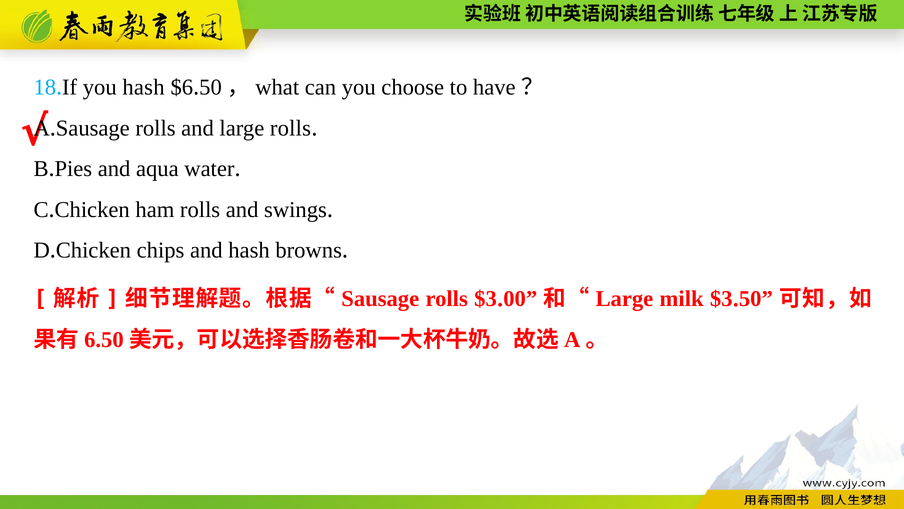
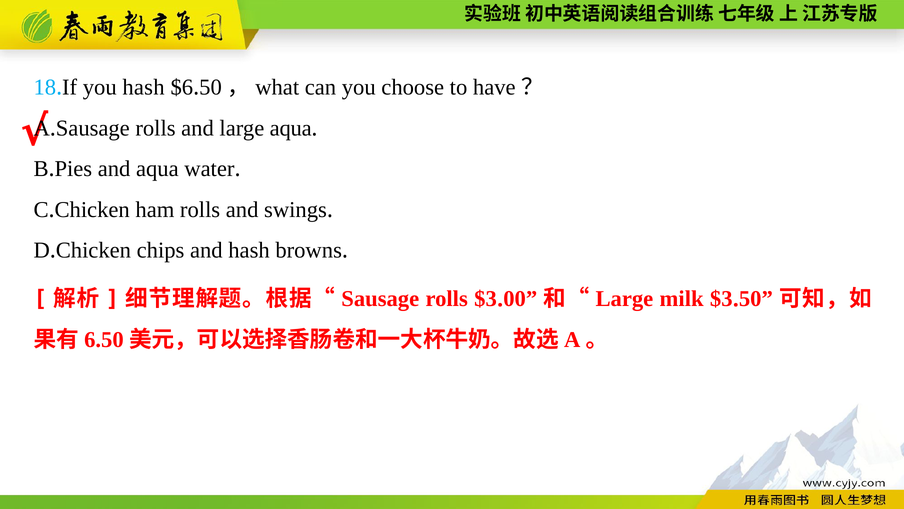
large rolls: rolls -> aqua (291, 128)
